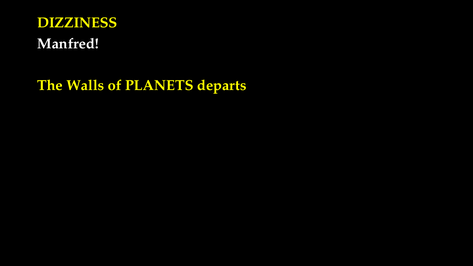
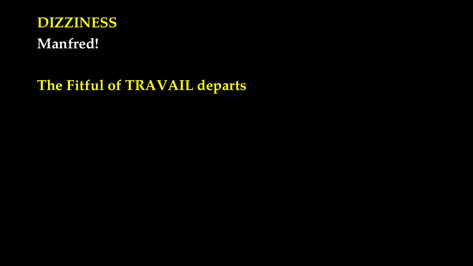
Walls: Walls -> Fitful (85, 85)
PLANETS: PLANETS -> TRAVAIL (159, 85)
